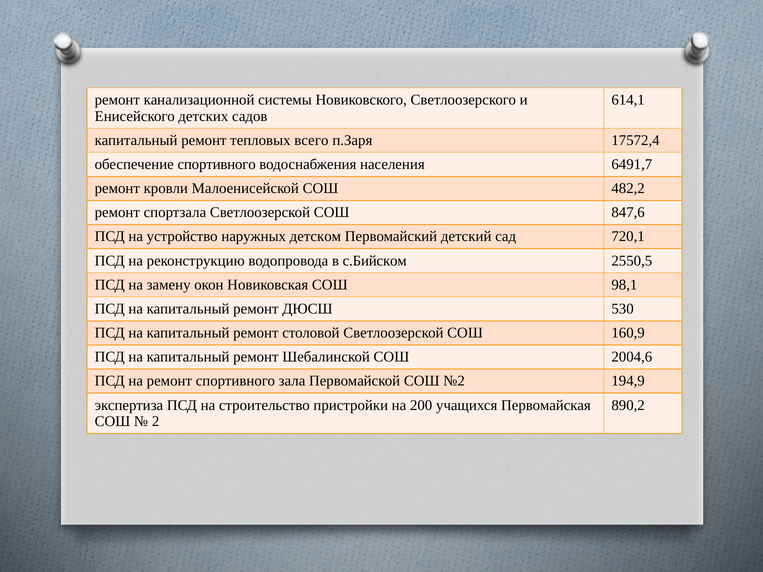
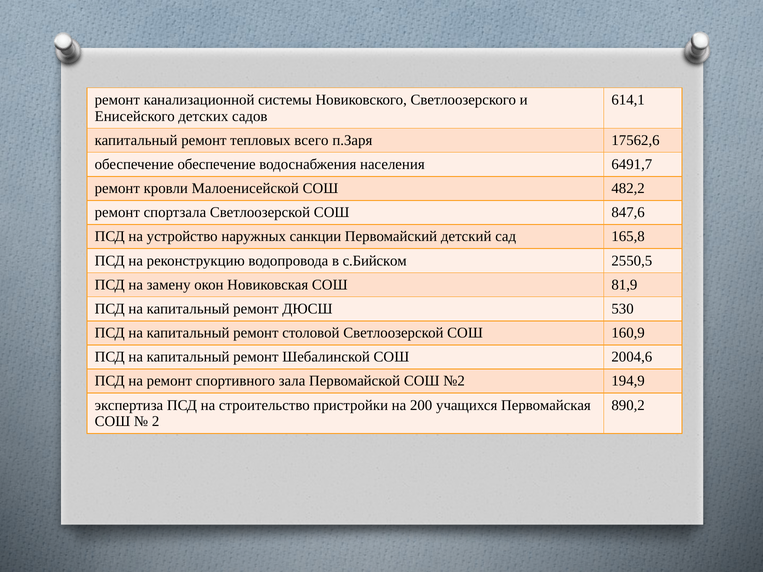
17572,4: 17572,4 -> 17562,6 (636, 140)
обеспечение спортивного: спортивного -> обеспечение (217, 164)
детском: детском -> санкции (315, 237)
720,1: 720,1 -> 165,8 (628, 237)
98,1: 98,1 -> 81,9 (624, 285)
